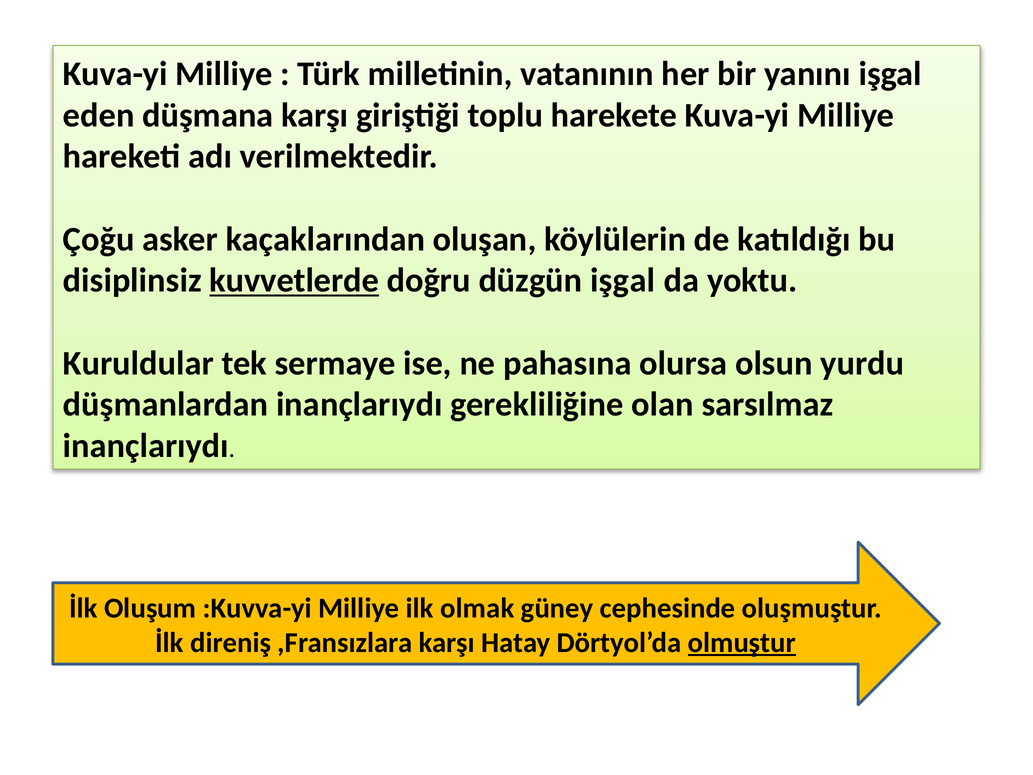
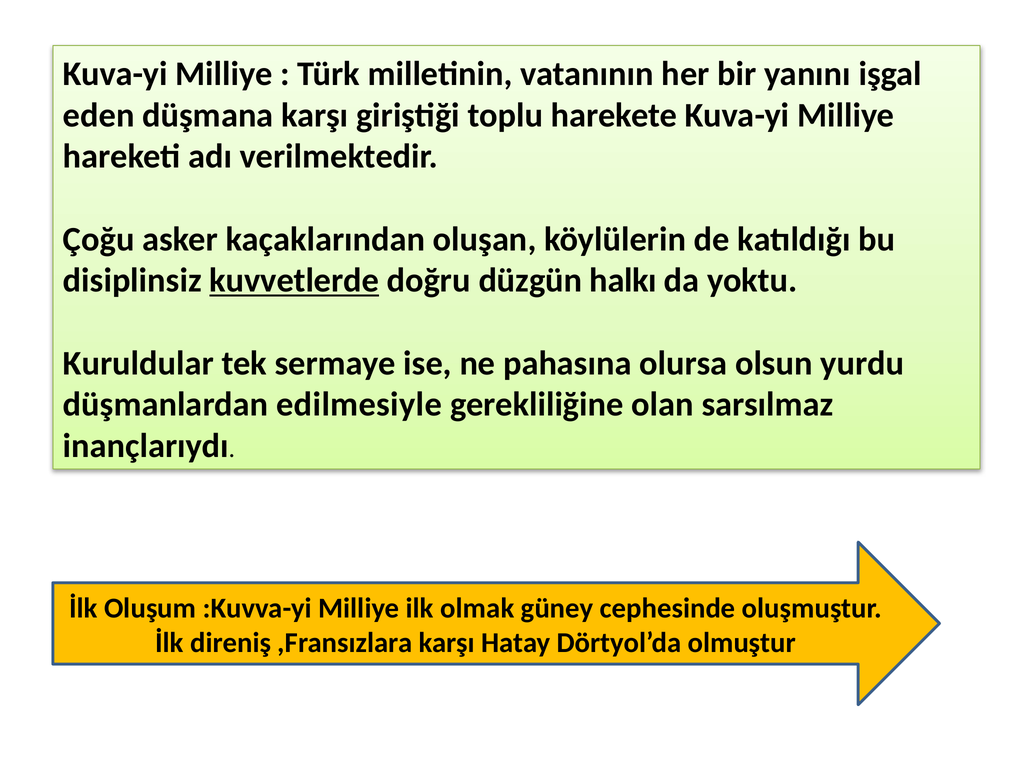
düzgün işgal: işgal -> halkı (623, 280)
düşmanlardan inançlarıydı: inançlarıydı -> edilmesiyle (359, 404)
olmuştur underline: present -> none (742, 642)
